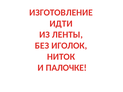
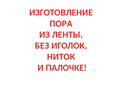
ИДТИ: ИДТИ -> ПОРА (61, 24)
